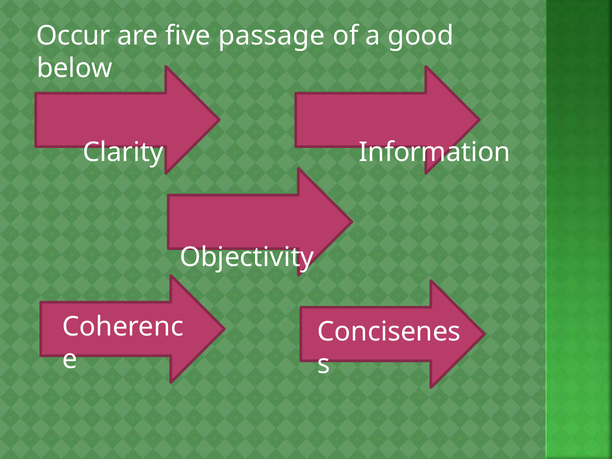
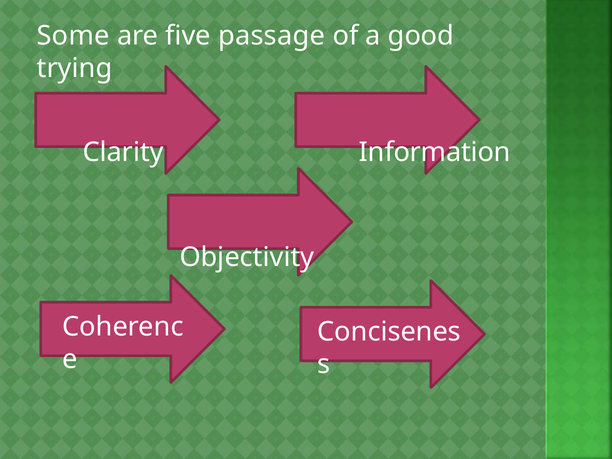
Occur: Occur -> Some (73, 36)
below: below -> trying (74, 68)
